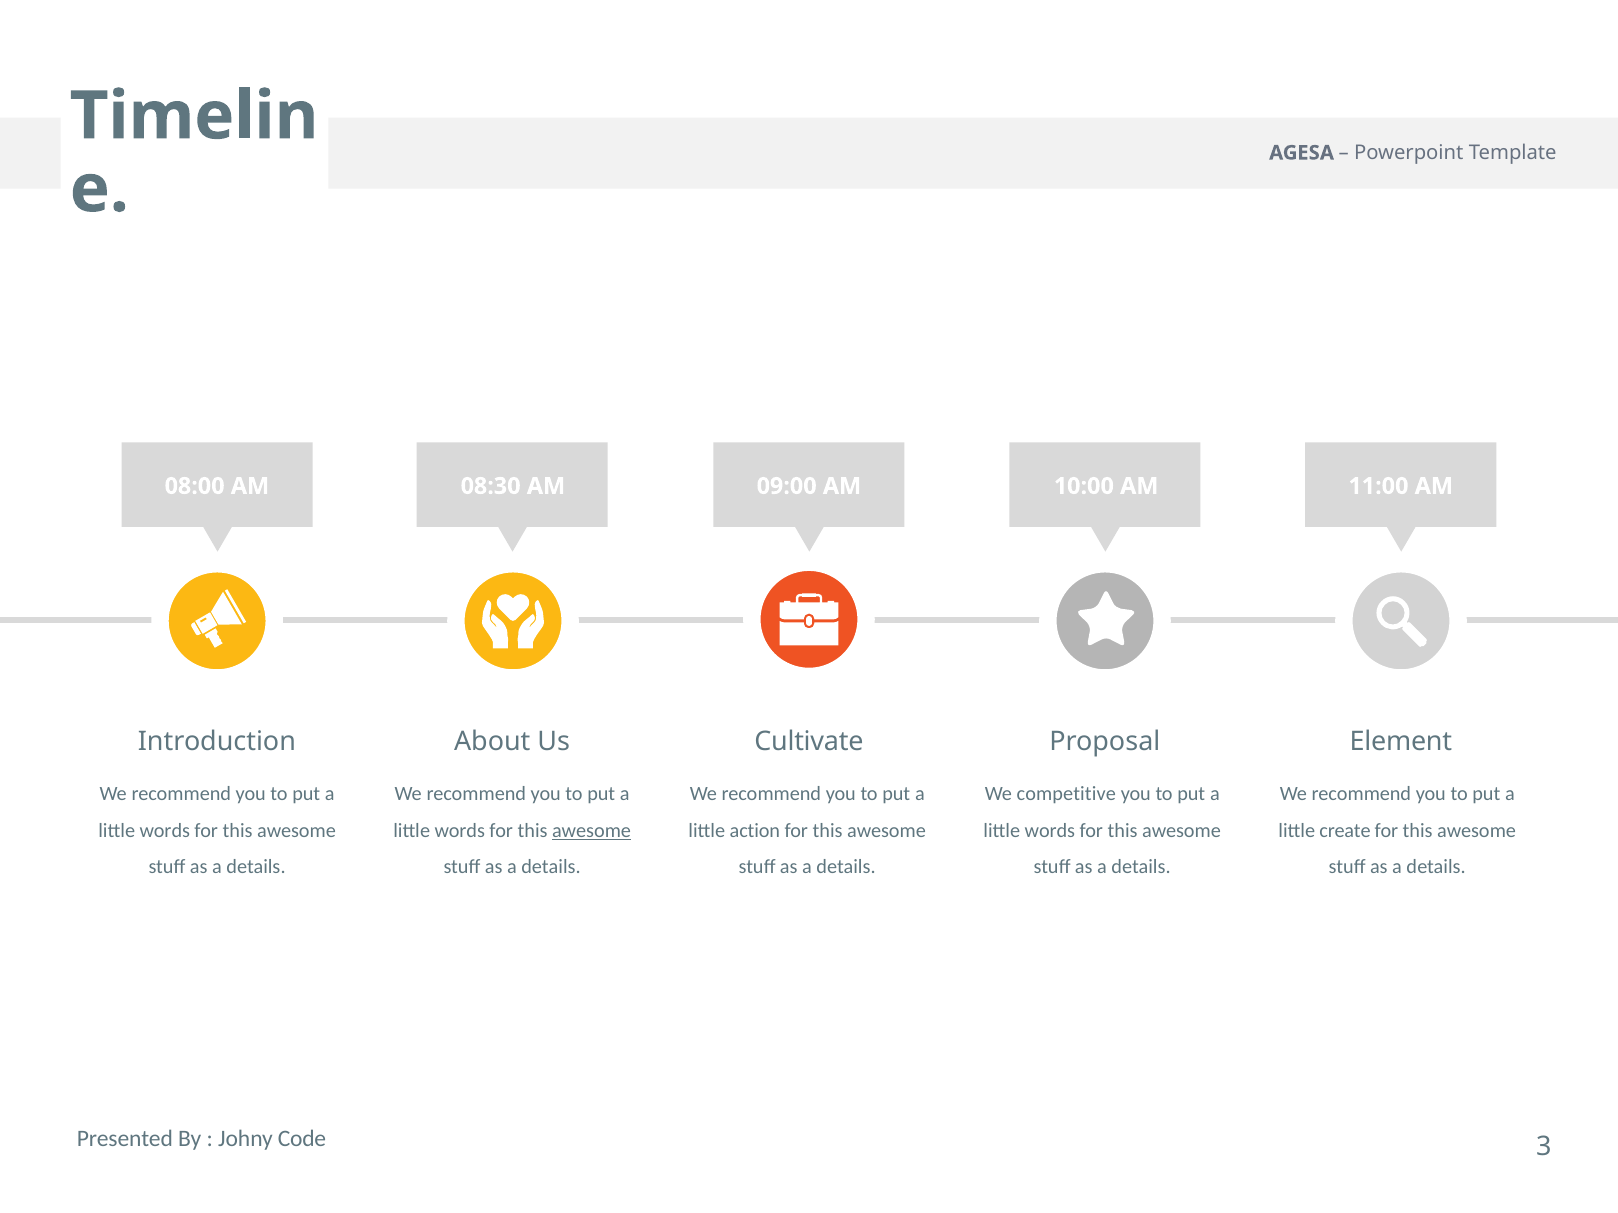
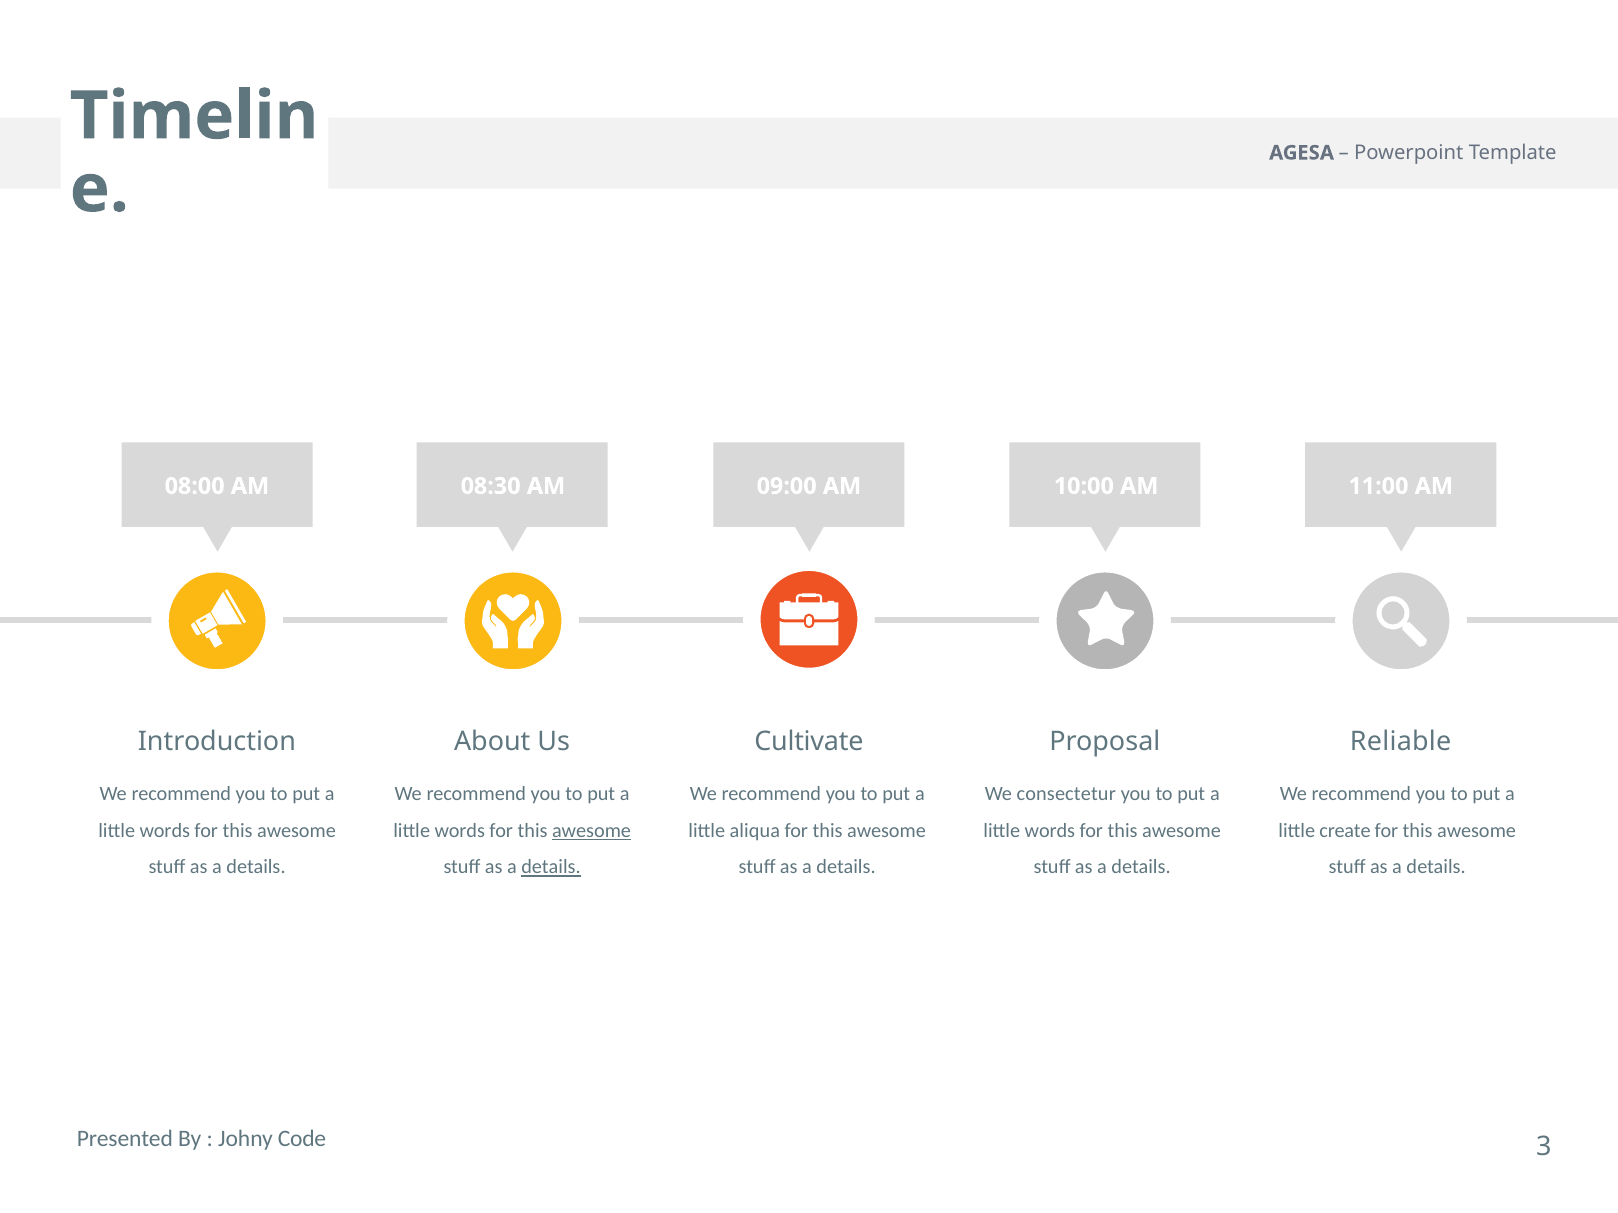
Element: Element -> Reliable (1401, 742)
competitive: competitive -> consectetur (1066, 795)
action: action -> aliqua (755, 831)
details underline: none -> present (551, 868)
